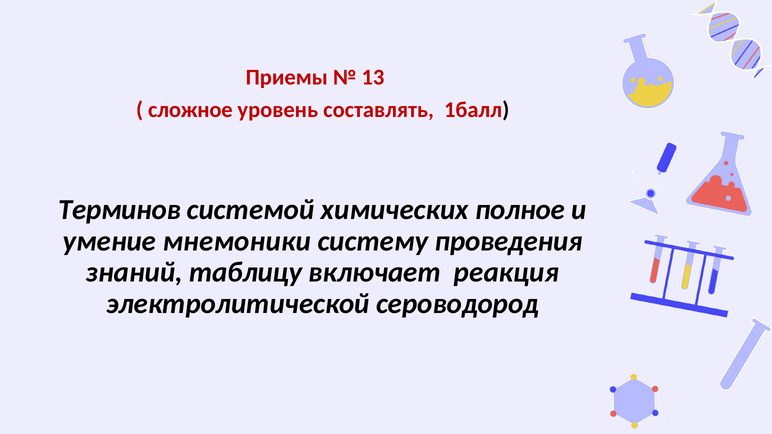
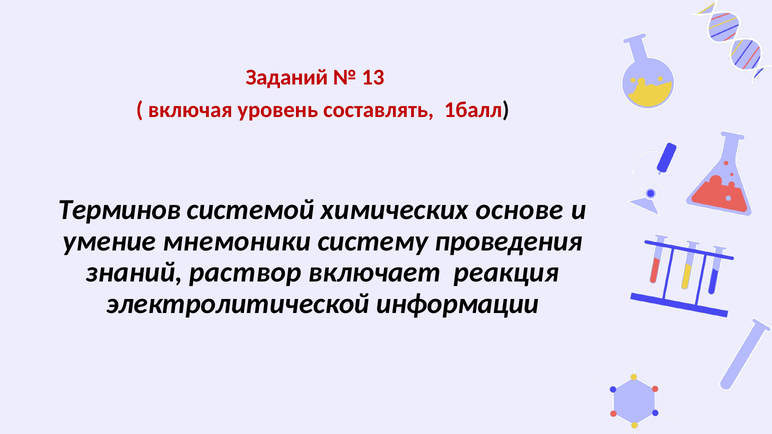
Приемы: Приемы -> Заданий (287, 77)
сложное: сложное -> включая (190, 110)
полное: полное -> основе (520, 210)
таблицу: таблицу -> раствор (246, 273)
сероводород: сероводород -> информации (458, 304)
